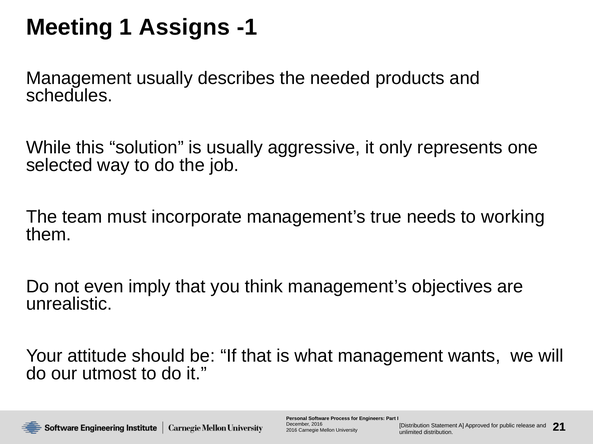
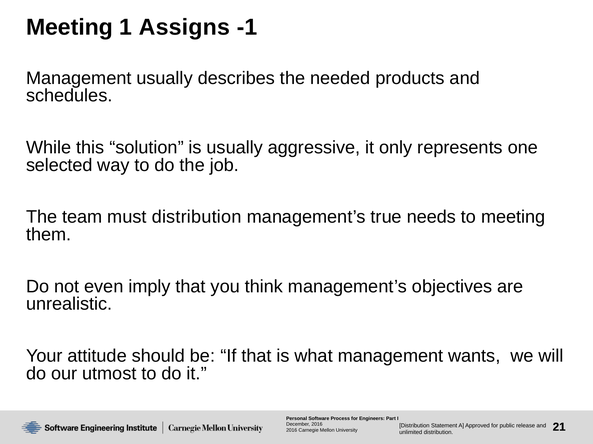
must incorporate: incorporate -> distribution (197, 217)
to working: working -> meeting (513, 217)
